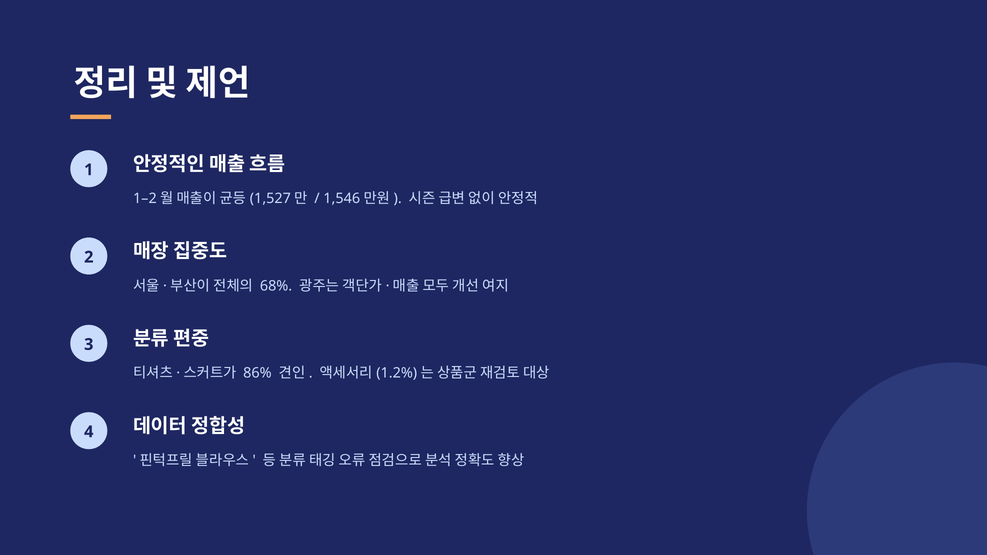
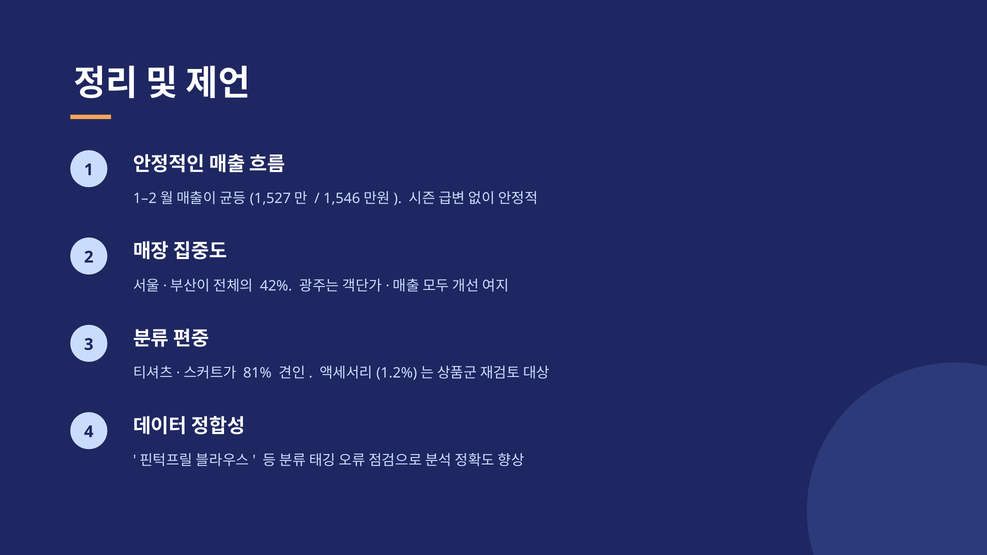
68%: 68% -> 42% (276, 286)
86%: 86% -> 81% (257, 373)
